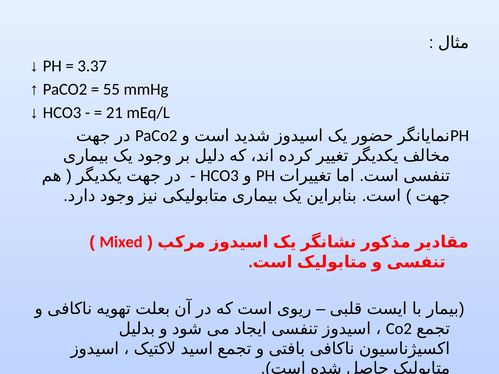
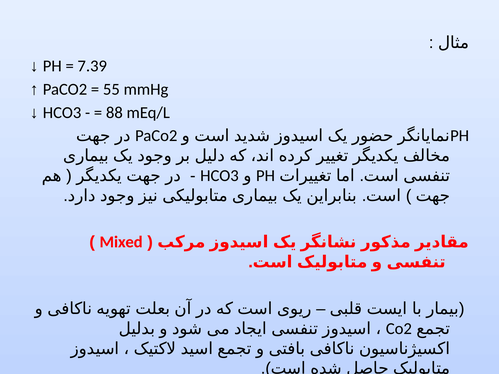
3.37: 3.37 -> 7.39 (92, 66)
21: 21 -> 88 (114, 113)
